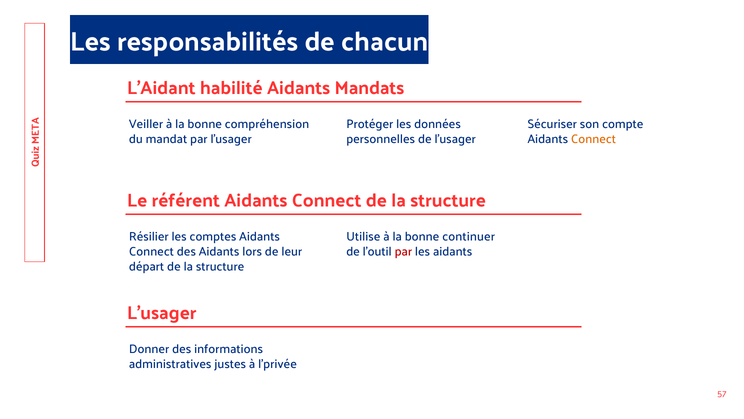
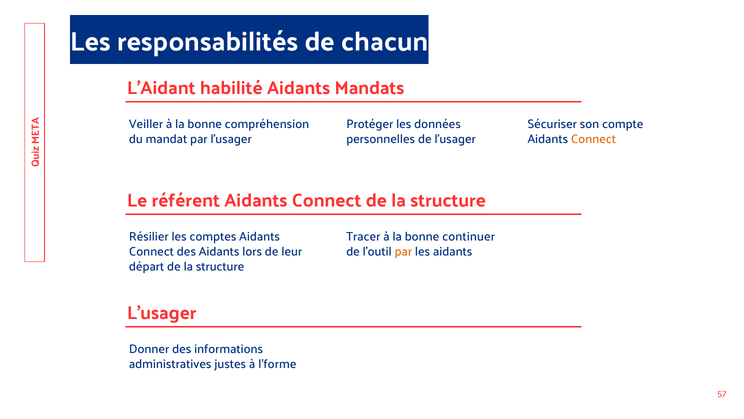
Utilise: Utilise -> Tracer (363, 236)
par colour: red -> orange (403, 251)
l’privée: l’privée -> l’forme (277, 364)
